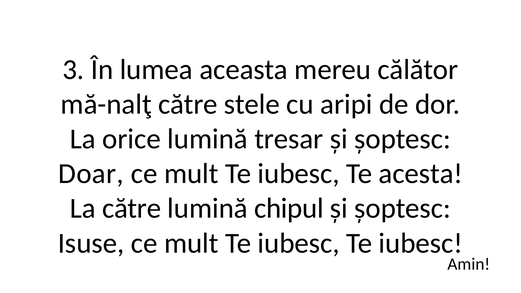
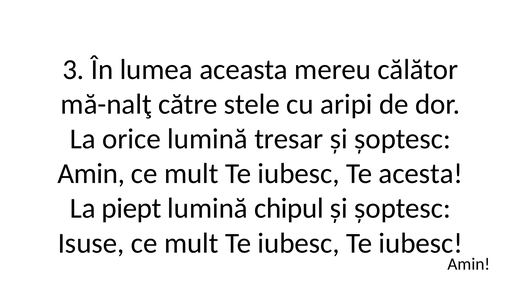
Doar: Doar -> Amin (91, 174)
La către: către -> piept (132, 208)
